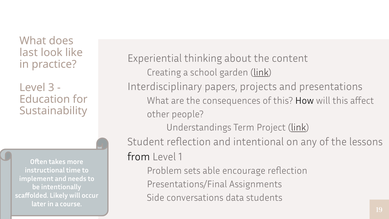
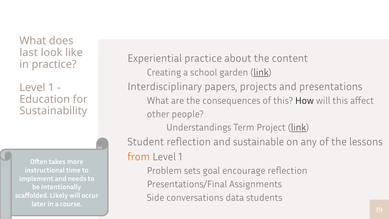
thinking: thinking -> practice (203, 58)
3: 3 -> 1 (51, 87)
intentional: intentional -> sustainable (259, 142)
from colour: black -> orange (139, 157)
able: able -> goal (211, 171)
